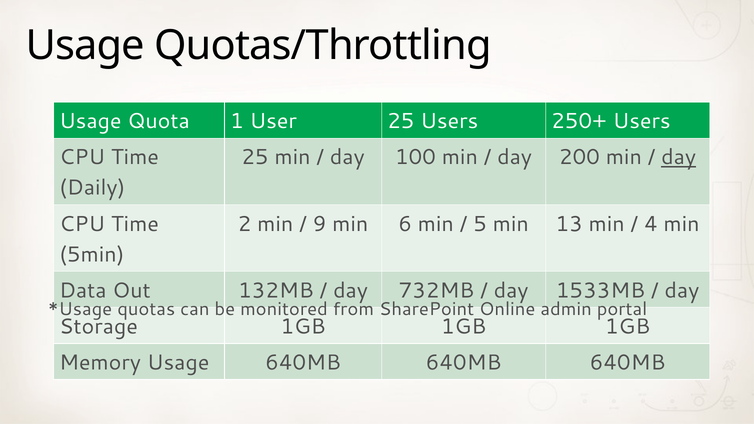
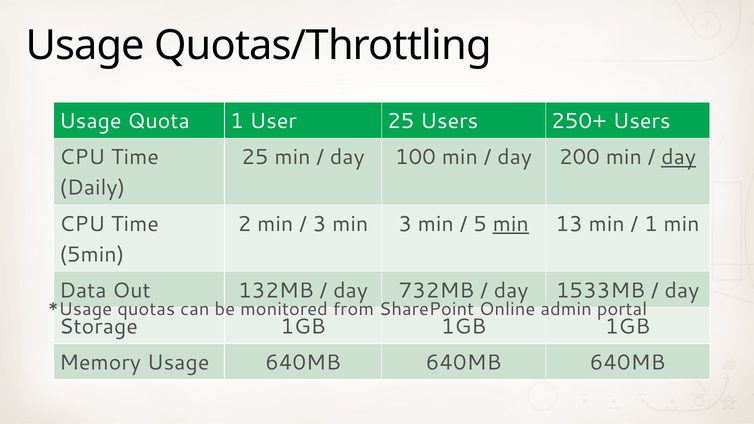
9: 9 -> 3 (319, 224)
min 6: 6 -> 3 (405, 224)
min underline: none -> present (511, 224)
4: 4 -> 1 (651, 224)
